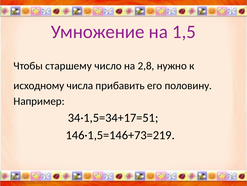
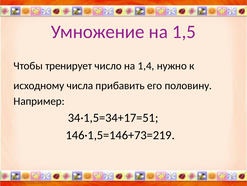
старшему: старшему -> тренирует (69, 65)
2,8: 2,8 -> 1,4 (146, 65)
